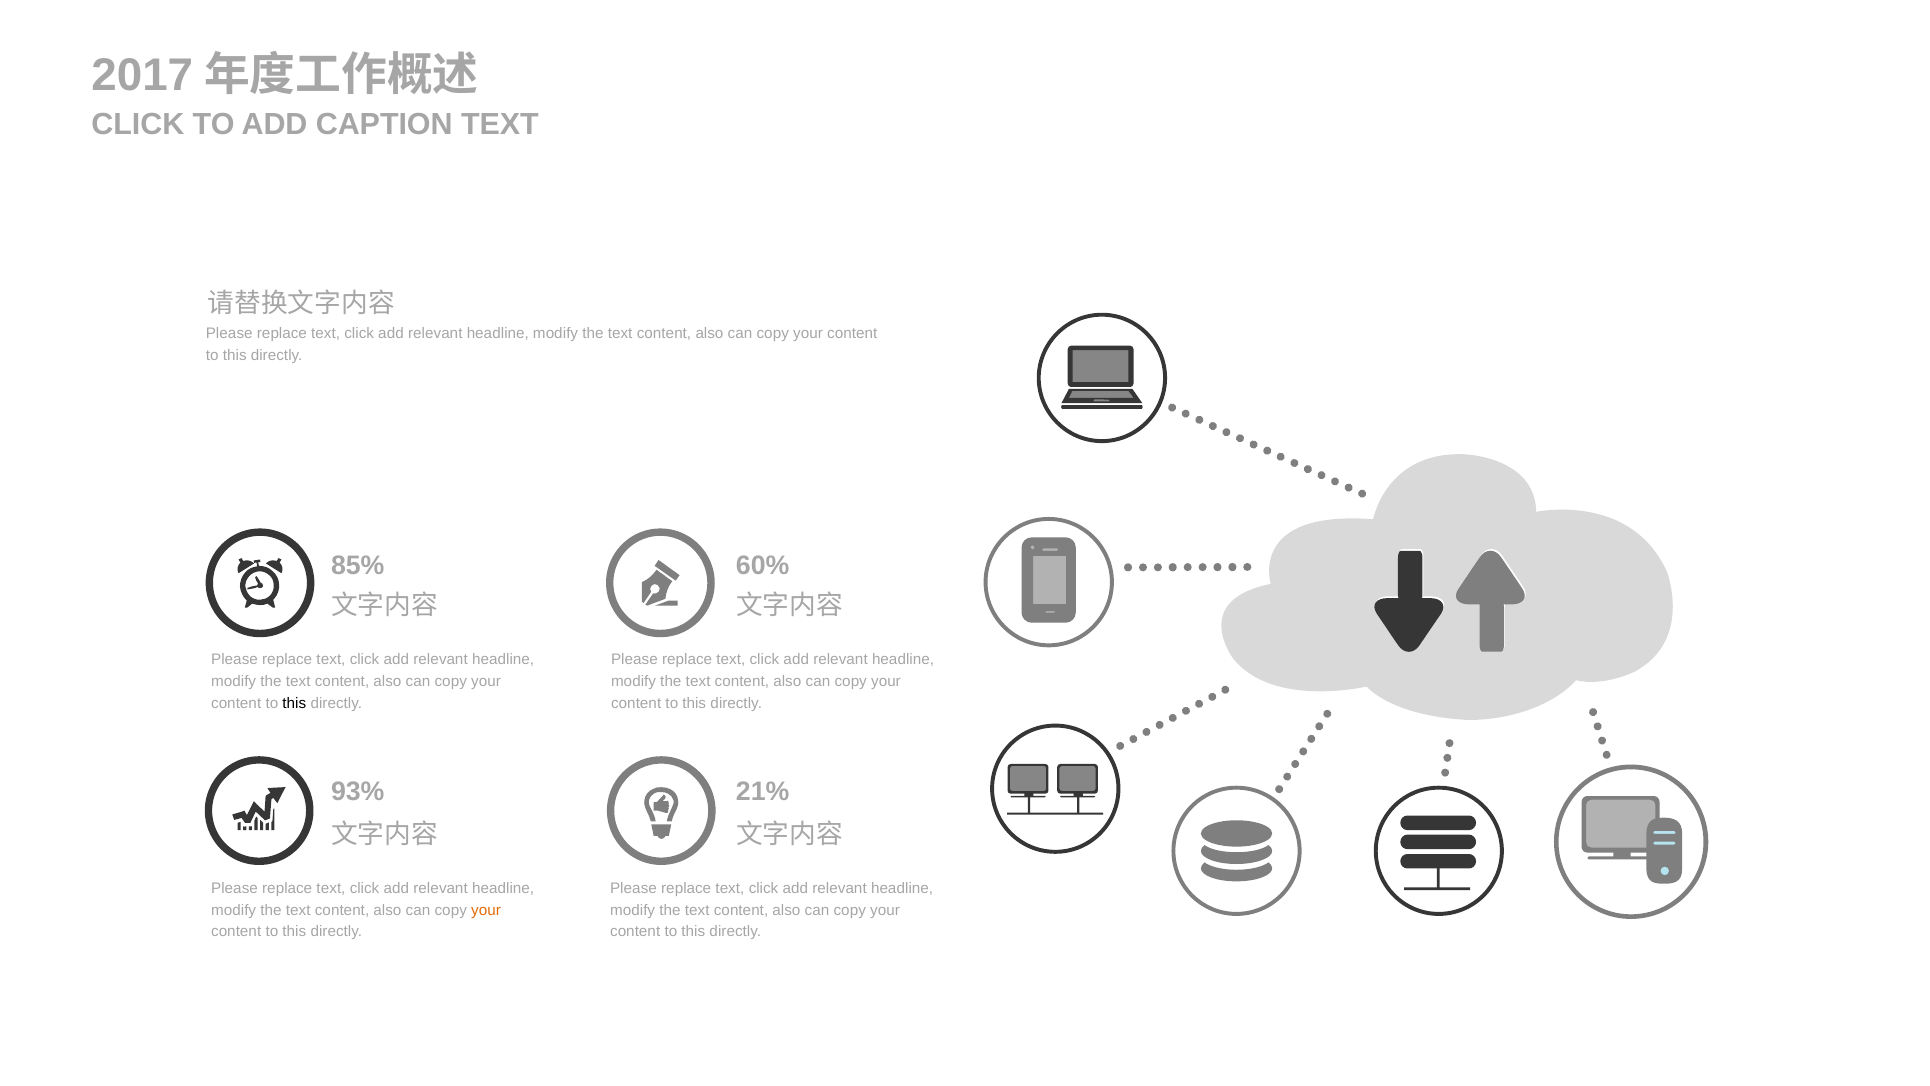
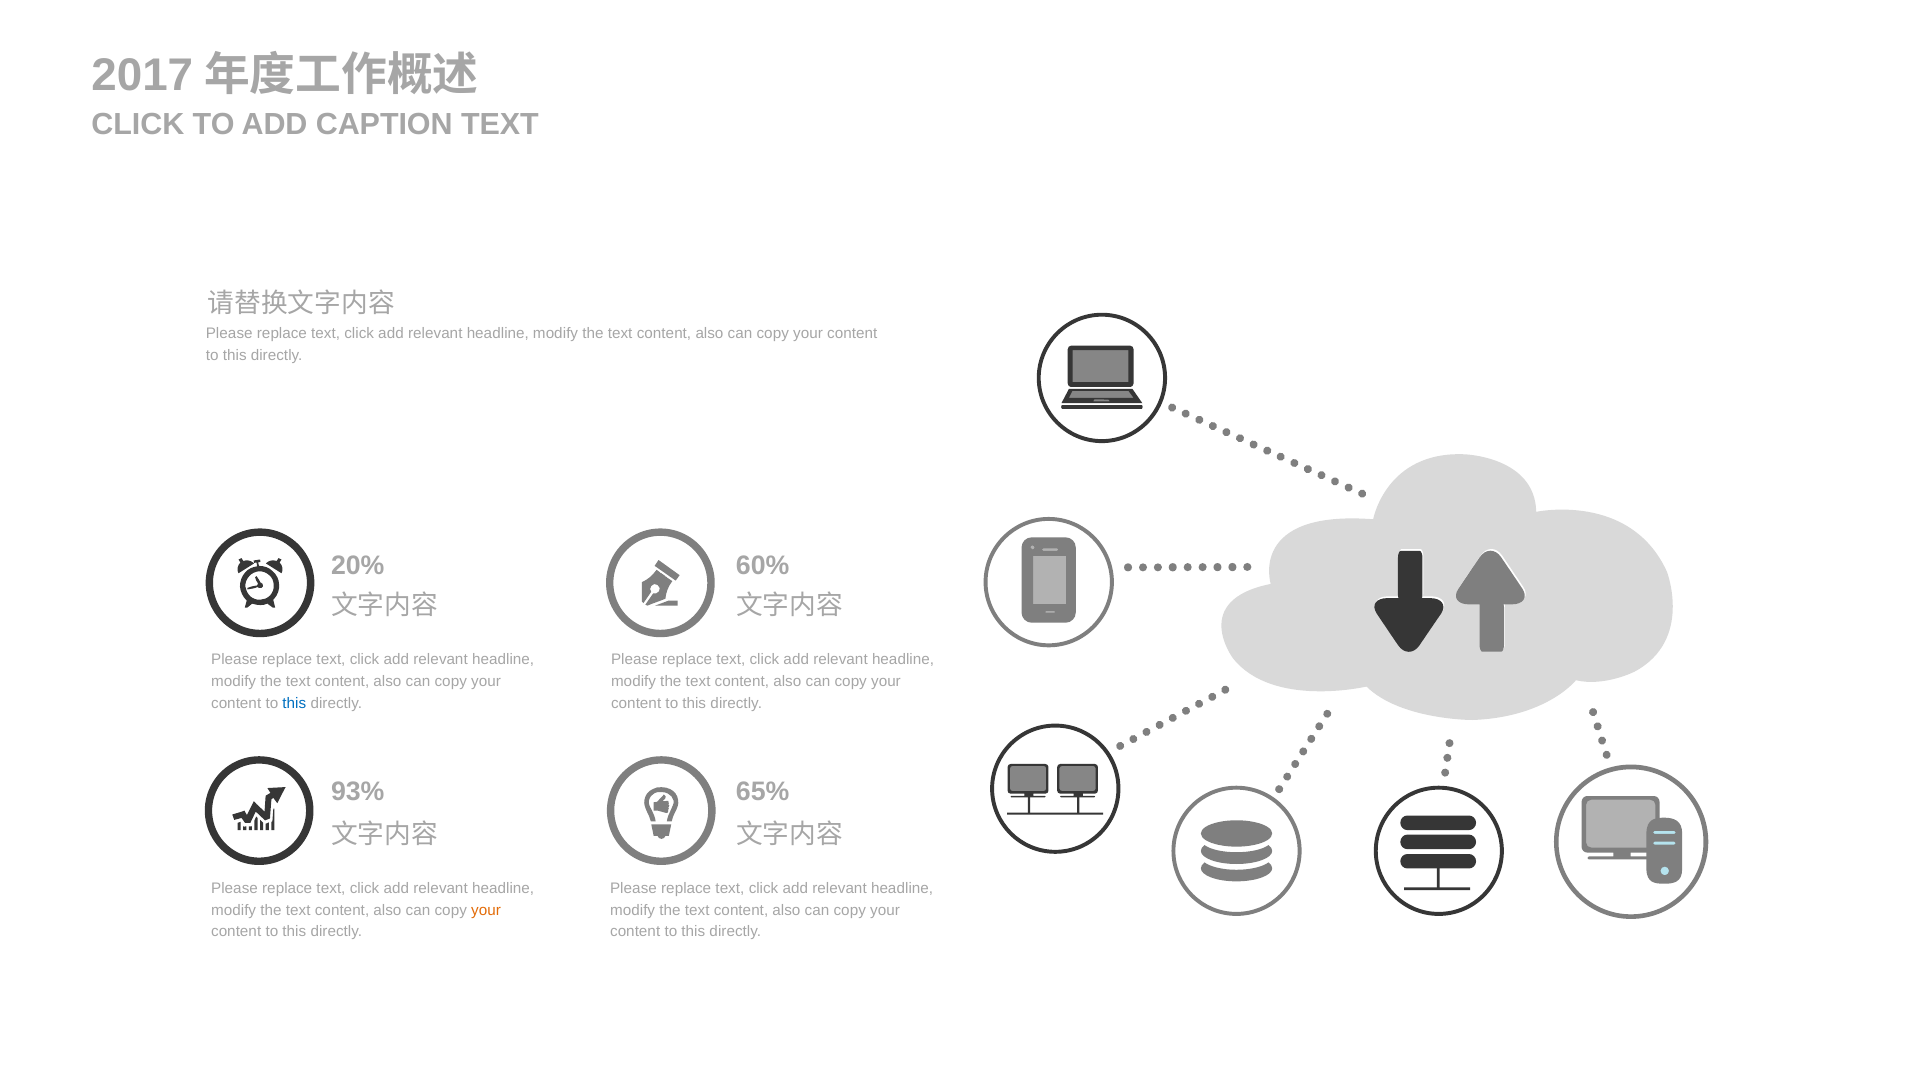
85%: 85% -> 20% (358, 565)
this colour: black -> blue (294, 703)
21%: 21% -> 65% (763, 792)
